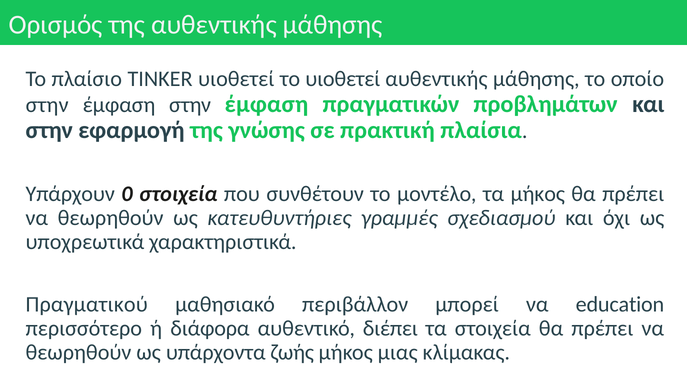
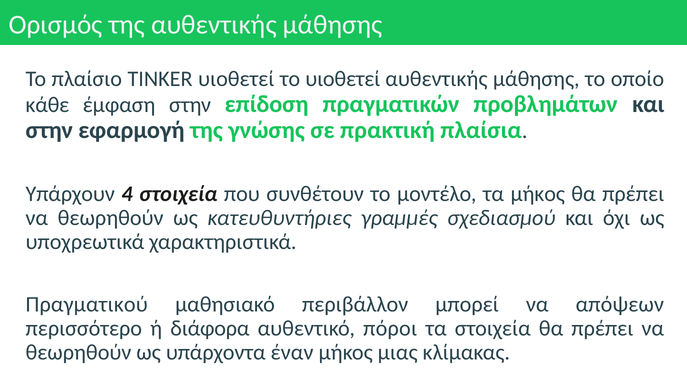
στην: στην -> κάθε (47, 105)
έμφαση στην έμφαση: έμφαση -> επίδοση (267, 104)
0: 0 -> 4 (127, 194)
education: education -> απόψεων (620, 304)
διέπει: διέπει -> πόροι (390, 328)
ζωής: ζωής -> έναν (292, 352)
